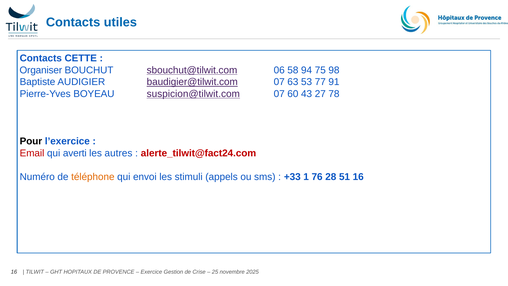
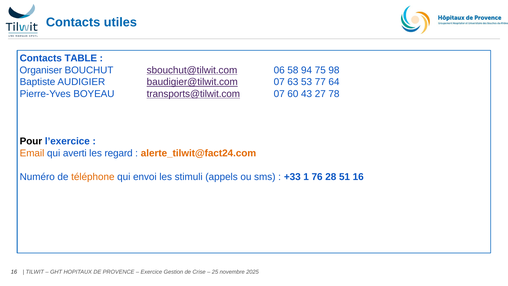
CETTE: CETTE -> TABLE (81, 58)
91: 91 -> 64 (334, 82)
suspicion@tilwit.com: suspicion@tilwit.com -> transports@tilwit.com (193, 94)
Email colour: red -> orange (32, 153)
autres: autres -> regard (119, 153)
alerte_tilwit@fact24.com colour: red -> orange (198, 153)
